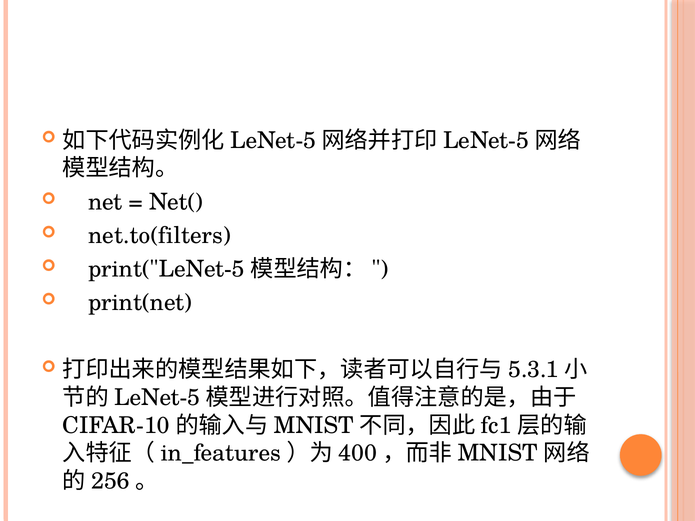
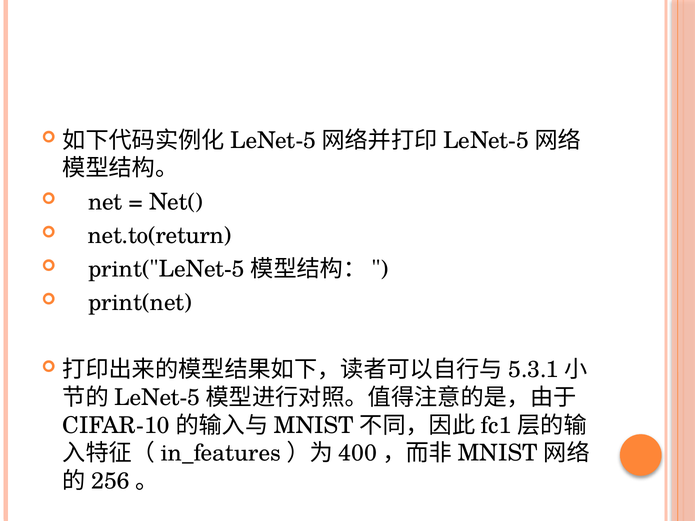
net.to(filters: net.to(filters -> net.to(return (160, 236)
